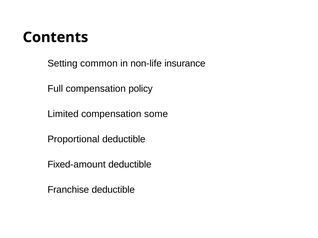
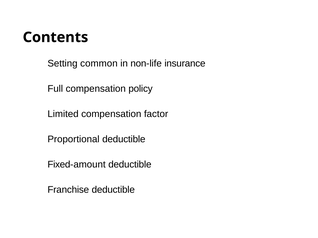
some: some -> factor (156, 114)
